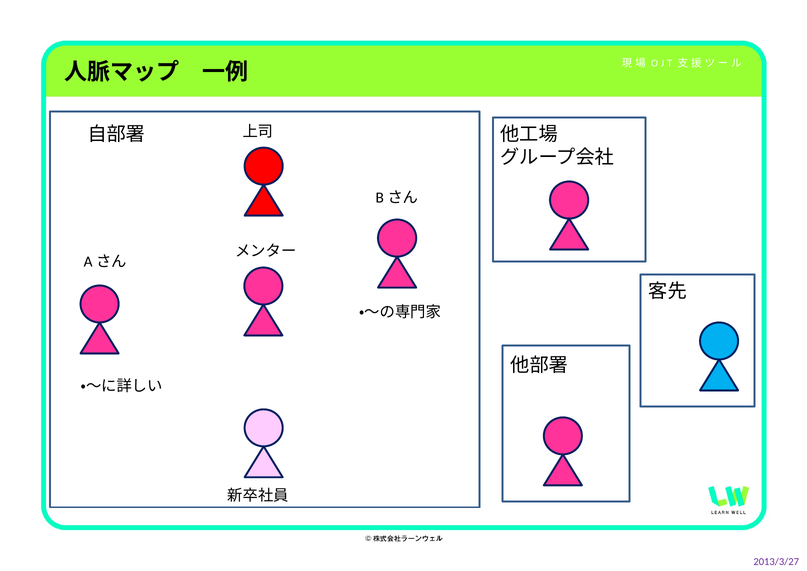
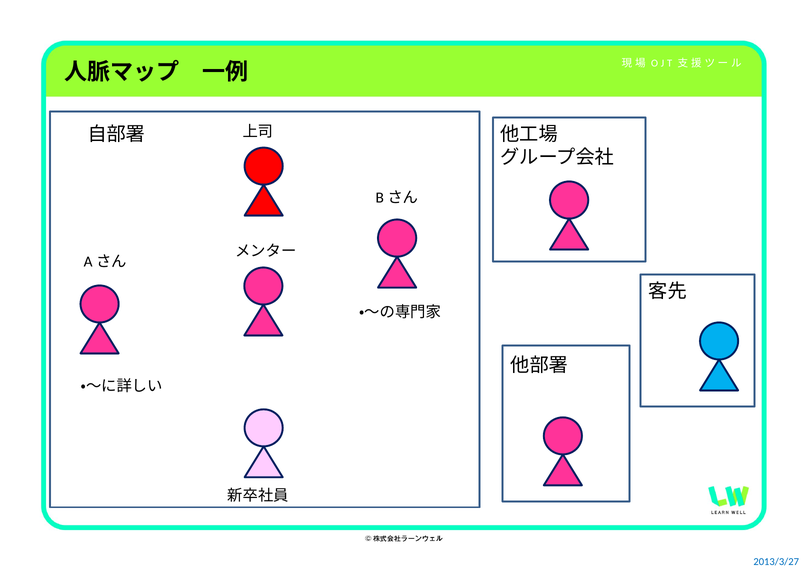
2013/3/27 colour: purple -> blue (776, 562)
